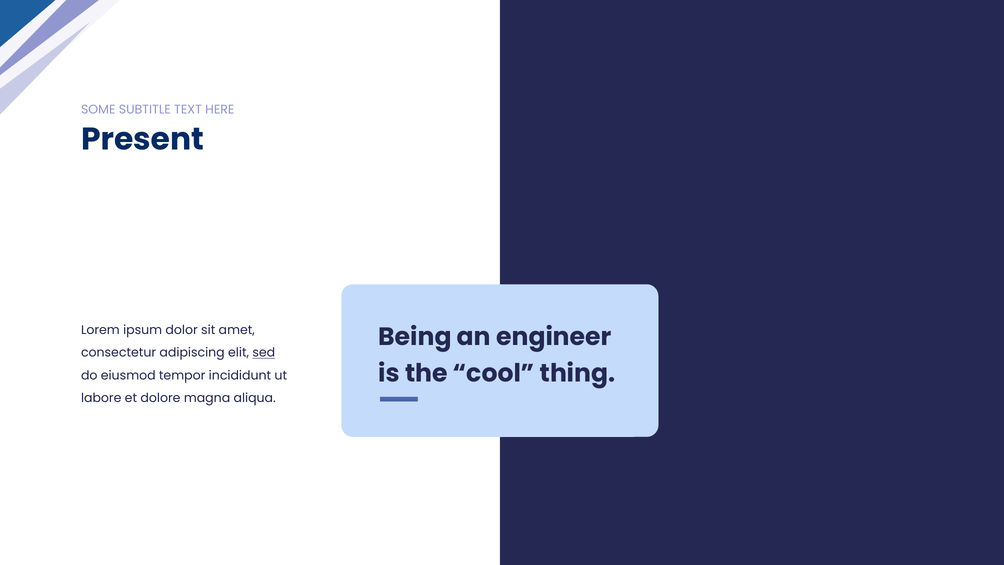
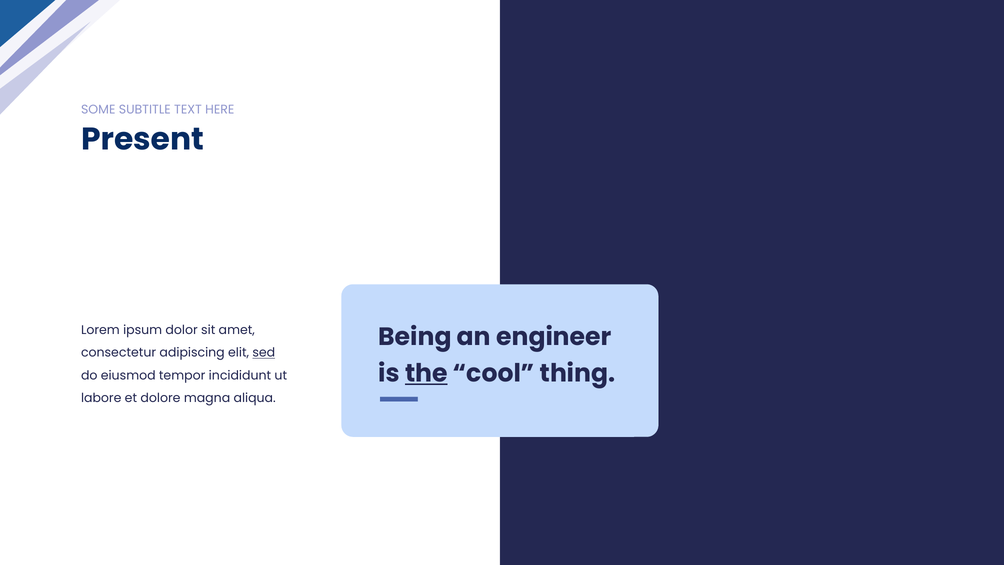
the underline: none -> present (426, 373)
